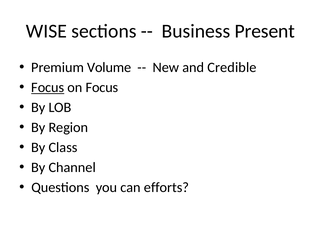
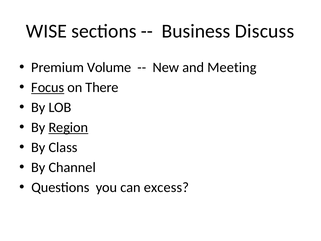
Present: Present -> Discuss (265, 31)
Credible: Credible -> Meeting (232, 67)
on Focus: Focus -> There (102, 87)
Region underline: none -> present (68, 127)
efforts: efforts -> excess (166, 187)
